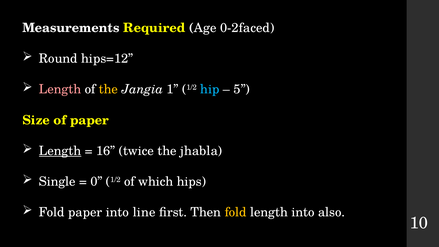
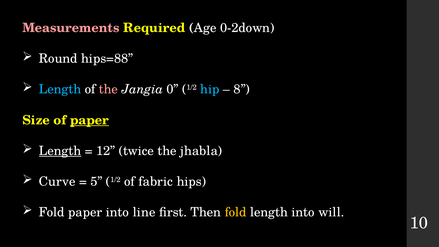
Measurements colour: white -> pink (71, 28)
0-2faced: 0-2faced -> 0-2down (247, 28)
hips=12: hips=12 -> hips=88 (107, 59)
Length colour: pink -> light blue (60, 89)
the colour: yellow -> pink (108, 89)
1: 1 -> 0 (173, 89)
5: 5 -> 8 (242, 89)
paper underline: none -> present (89, 120)
16: 16 -> 12 (106, 151)
Single: Single -> Curve (57, 182)
0: 0 -> 5 (96, 182)
which: which -> fabric (156, 182)
also: also -> will (331, 212)
